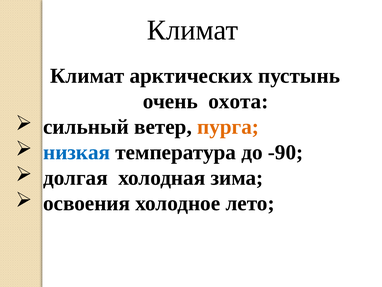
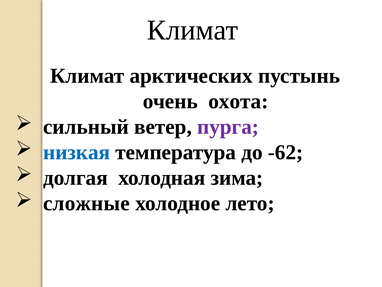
пурга colour: orange -> purple (228, 127)
-90: -90 -> -62 (286, 152)
освоения: освоения -> сложные (86, 203)
